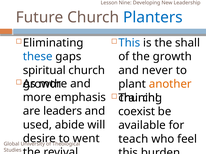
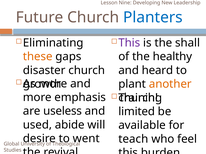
This colour: blue -> purple (129, 43)
these colour: blue -> orange (38, 57)
the growth: growth -> healthy (172, 57)
spiritual: spiritual -> disaster (44, 70)
never: never -> heard (157, 70)
leaders: leaders -> useless (63, 111)
coexist: coexist -> limited (137, 112)
